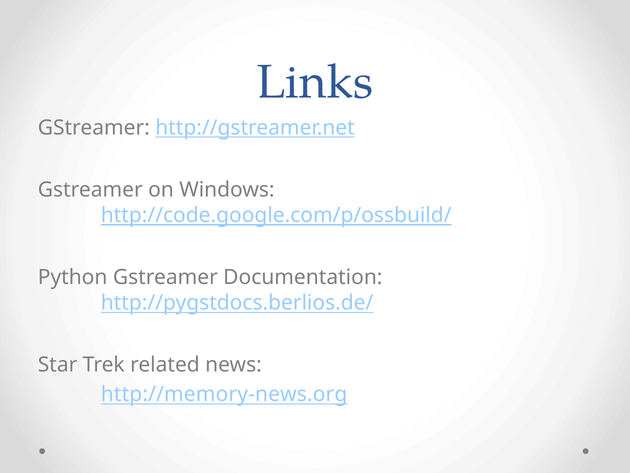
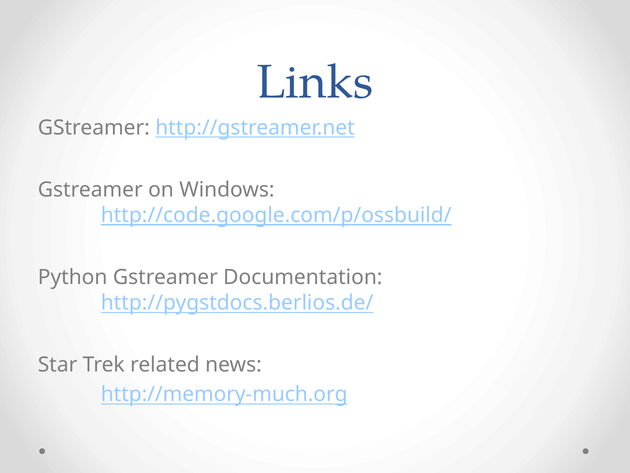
http://memory-news.org: http://memory-news.org -> http://memory-much.org (224, 394)
